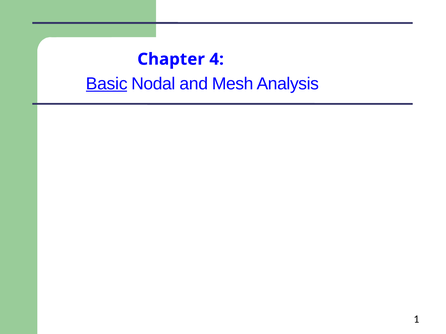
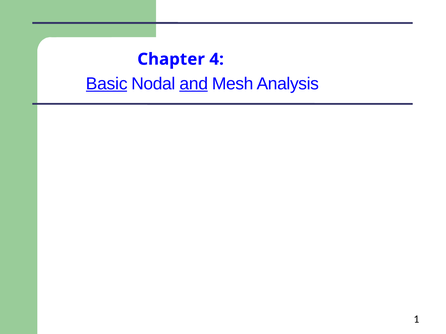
and underline: none -> present (194, 84)
